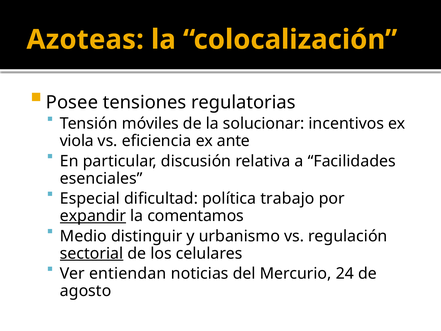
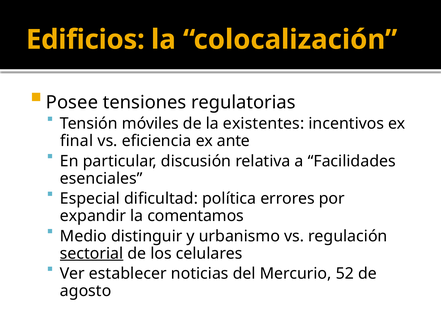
Azoteas: Azoteas -> Edificios (85, 40)
solucionar: solucionar -> existentes (264, 124)
viola: viola -> final (77, 141)
trabajo: trabajo -> errores (288, 199)
expandir underline: present -> none (93, 216)
entiendan: entiendan -> establecer (128, 273)
24: 24 -> 52 (345, 273)
